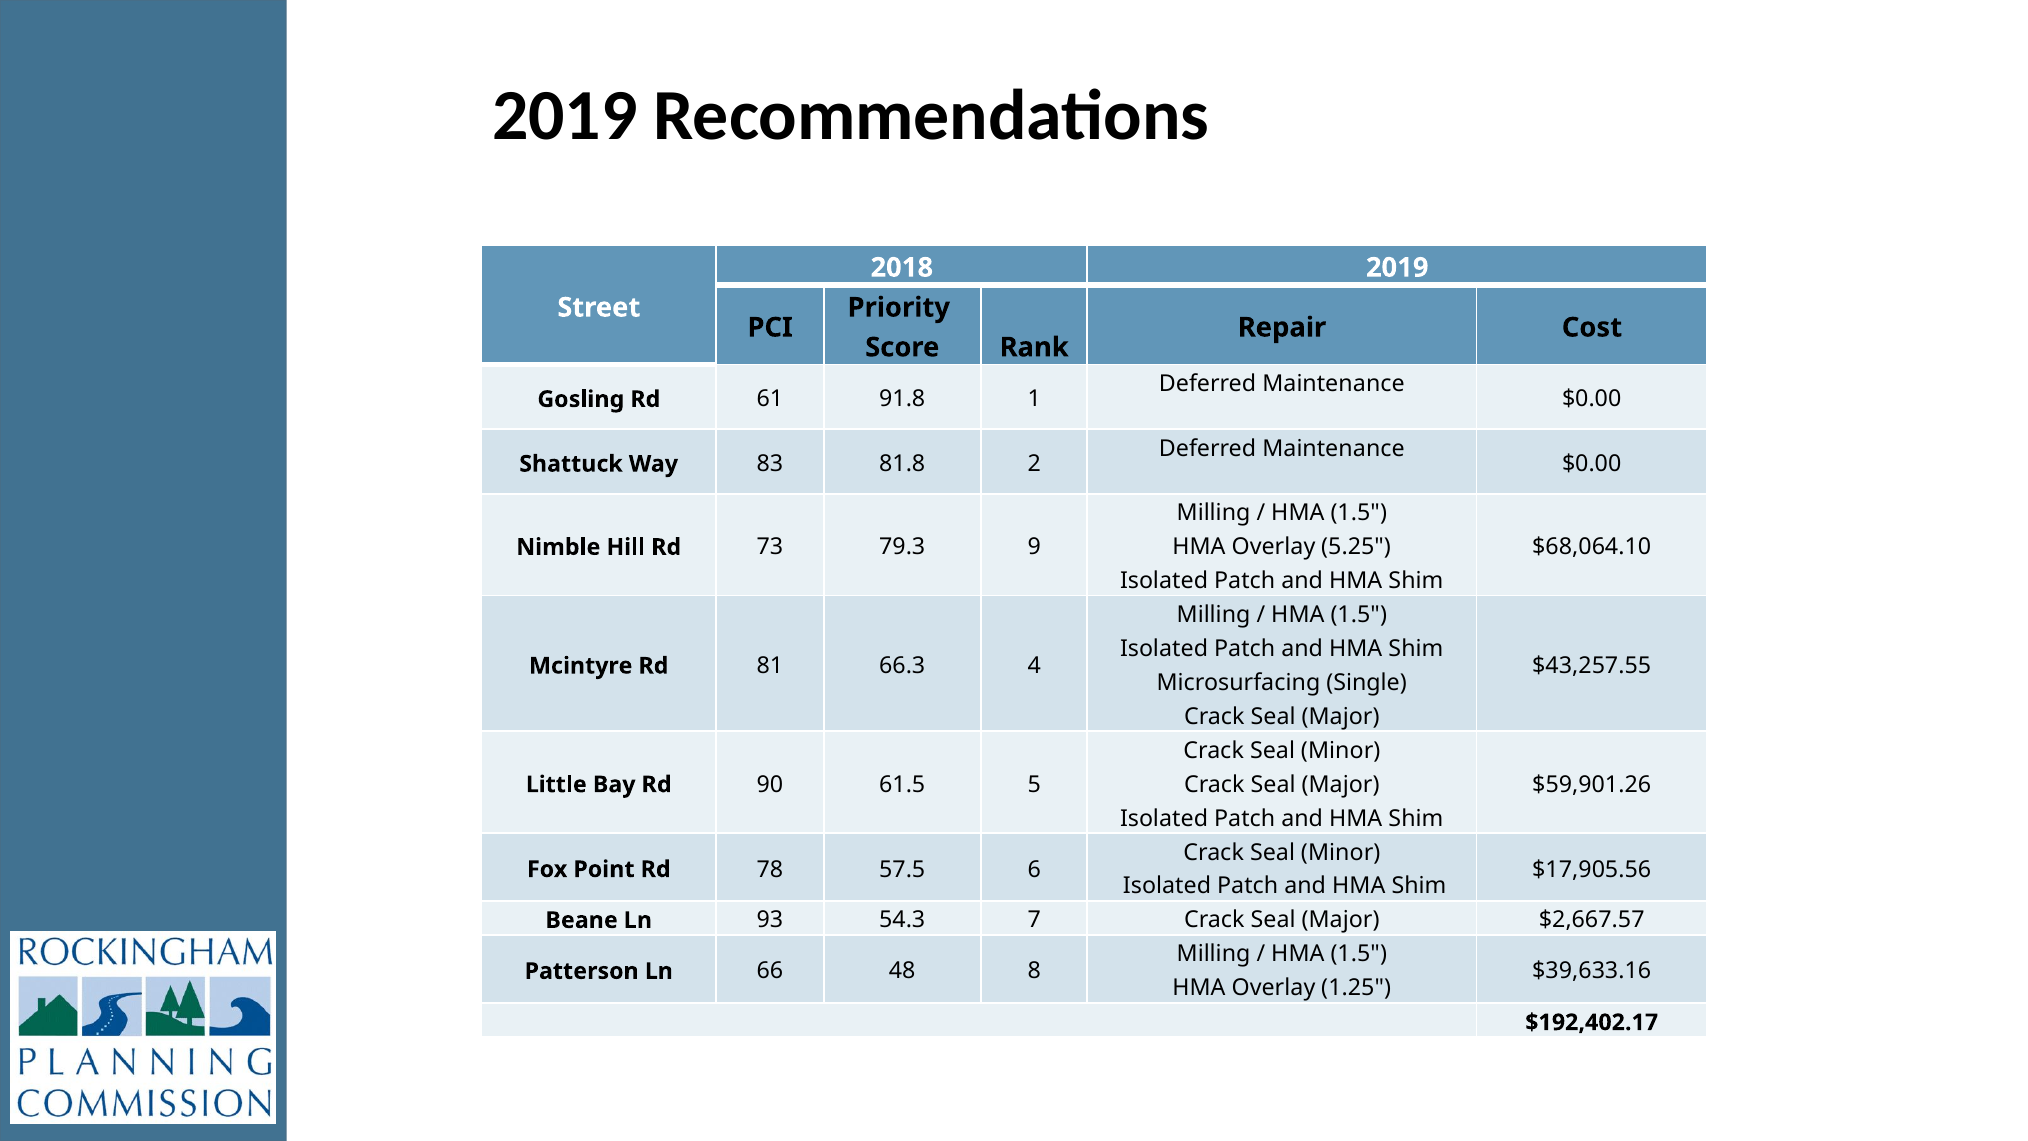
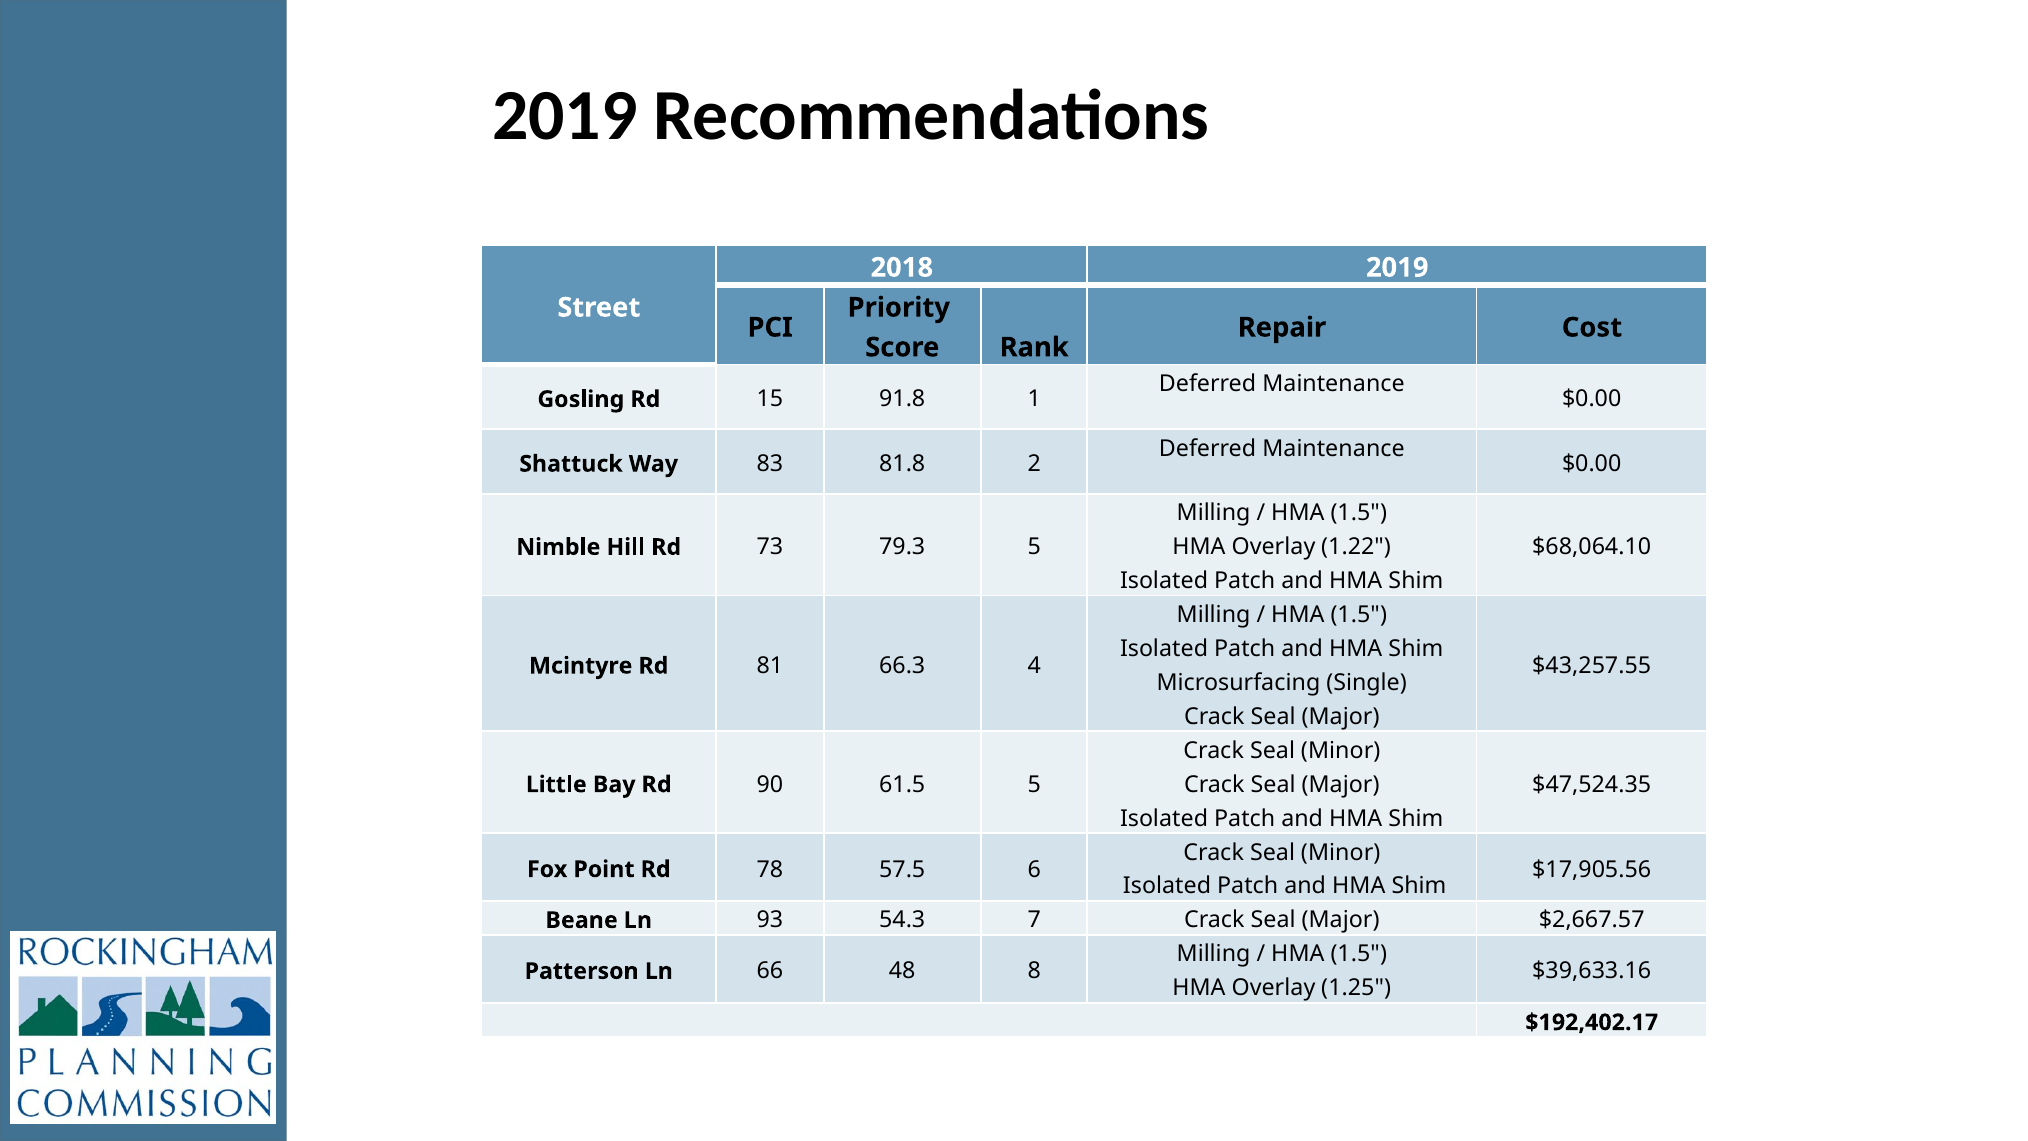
61: 61 -> 15 (770, 399)
5.25: 5.25 -> 1.22 (1356, 547)
79.3 9: 9 -> 5 (1034, 547)
$59,901.26: $59,901.26 -> $47,524.35 (1592, 784)
